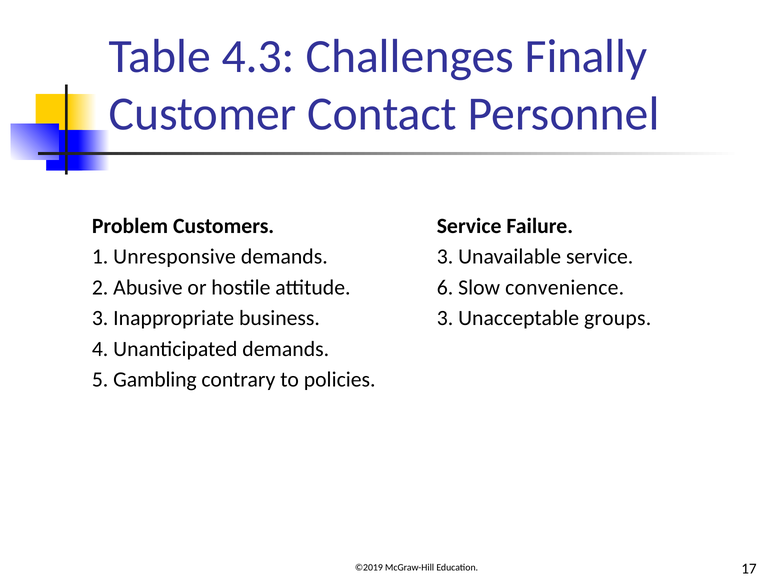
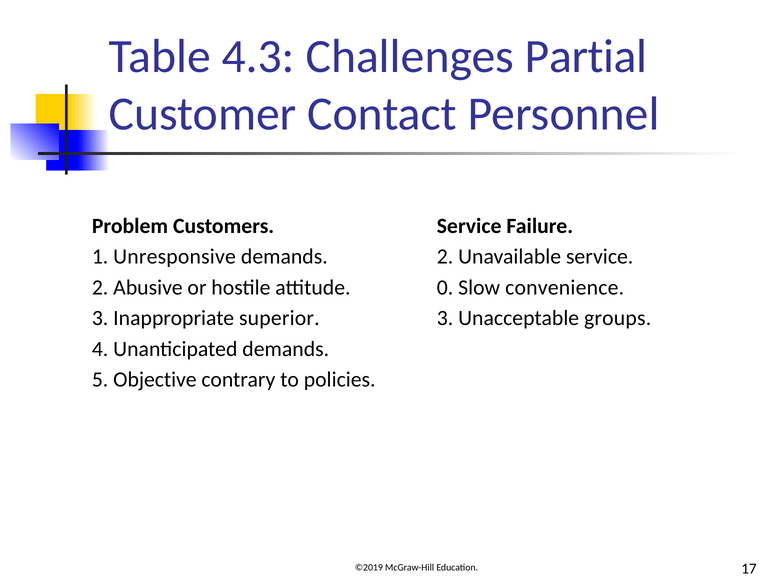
Finally: Finally -> Partial (586, 57)
demands 3: 3 -> 2 (445, 257)
6: 6 -> 0 (445, 287)
business: business -> superior (279, 318)
Gambling: Gambling -> Objective (155, 380)
